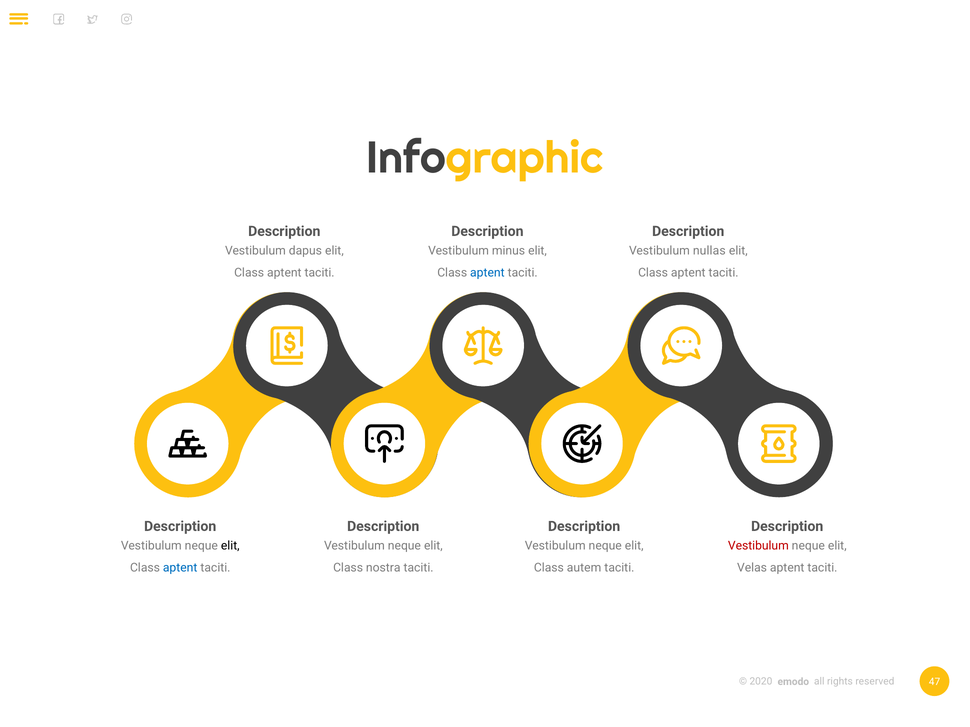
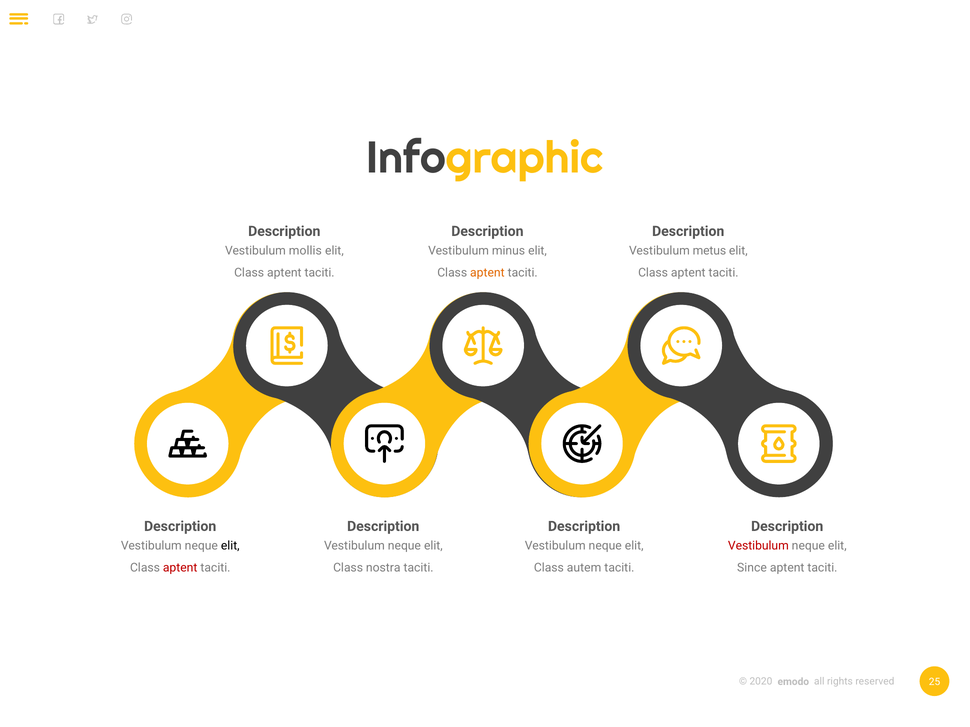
dapus: dapus -> mollis (305, 251)
nullas: nullas -> metus (709, 251)
aptent colour: blue -> orange (487, 273)
aptent colour: blue -> red (180, 568)
Velas: Velas -> Since (752, 568)
47: 47 -> 25 (935, 682)
